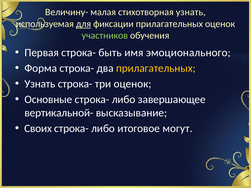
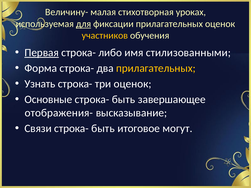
стихотворная узнать: узнать -> уроках (191, 12)
участников colour: light green -> yellow (105, 36)
Первая underline: none -> present (42, 53)
быть: быть -> либо (110, 53)
эмоционального: эмоционального -> стилизованными (188, 53)
либо: либо -> быть (124, 100)
вертикальной-: вертикальной- -> отображения- (59, 113)
Своих: Своих -> Связи (38, 129)
либо: либо -> быть (103, 129)
